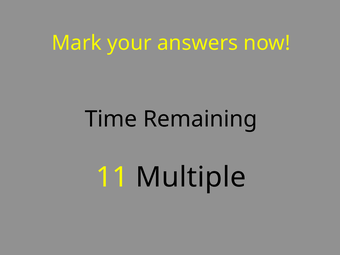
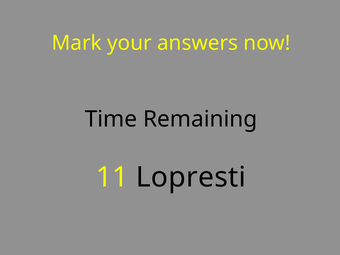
Multiple: Multiple -> Lopresti (191, 177)
